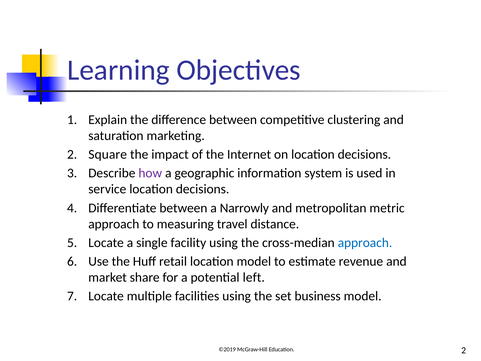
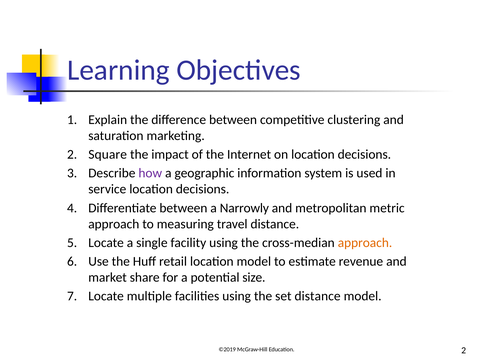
approach colour: blue -> orange (365, 243)
left: left -> size (254, 277)
set business: business -> distance (318, 296)
